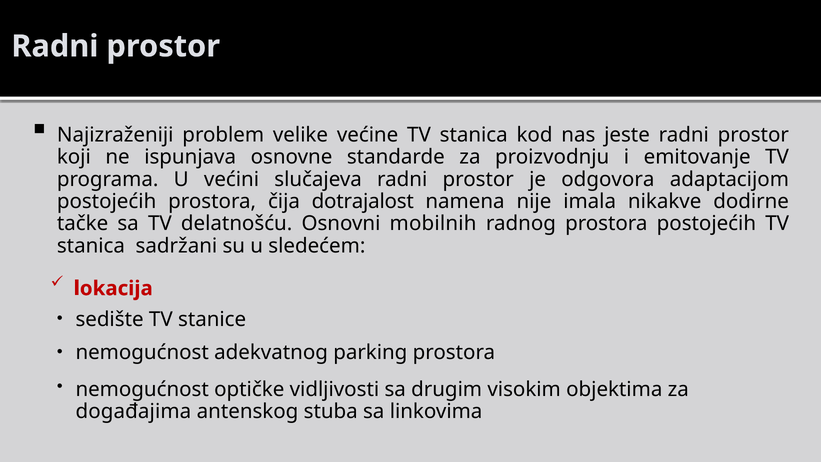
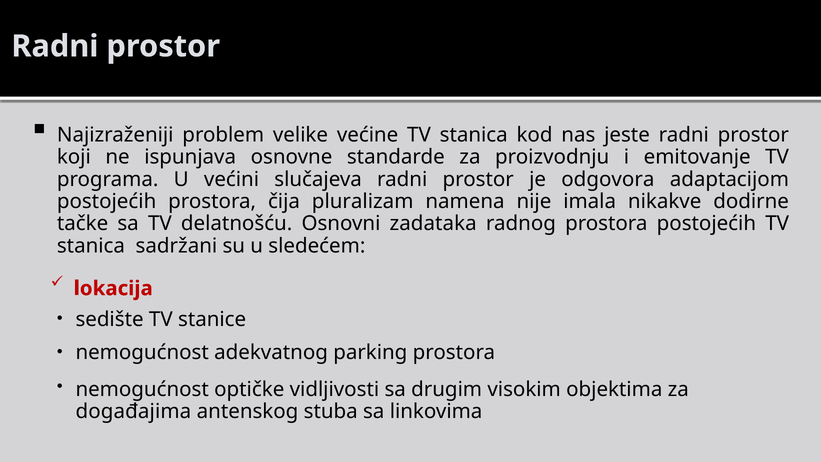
dotrajalost: dotrajalost -> pluralizam (363, 201)
mobilnih: mobilnih -> zadataka (433, 223)
